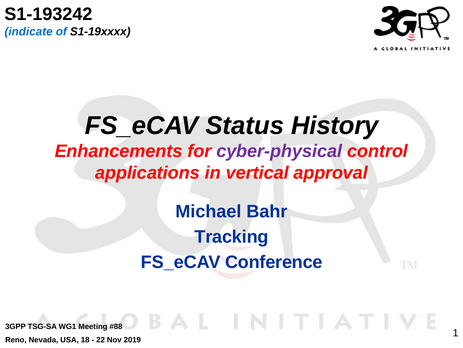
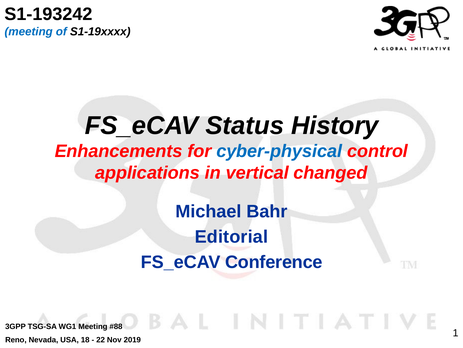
indicate: indicate -> meeting (29, 32)
cyber-physical colour: purple -> blue (279, 151)
approval: approval -> changed (331, 173)
Tracking: Tracking -> Editorial (231, 236)
